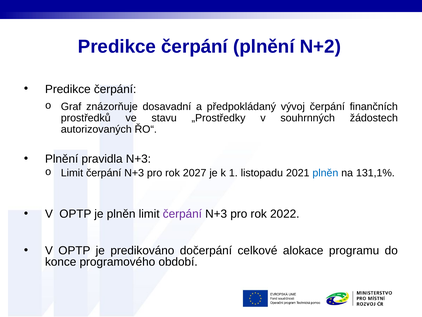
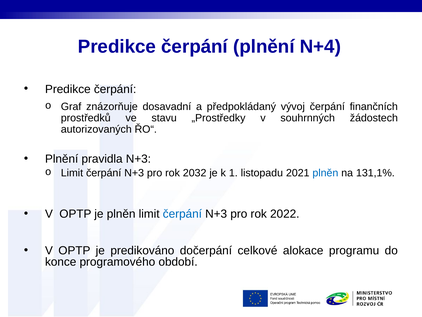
N+2: N+2 -> N+4 (320, 47)
2027: 2027 -> 2032 (195, 173)
čerpání colour: purple -> blue (182, 214)
